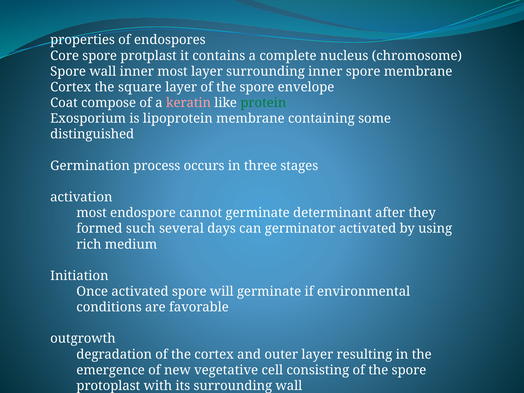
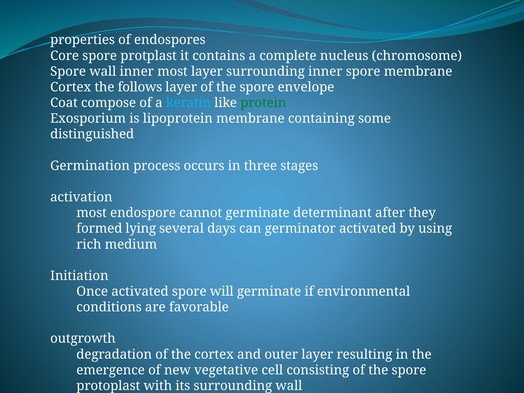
square: square -> follows (140, 87)
keratin colour: pink -> light blue (188, 103)
such: such -> lying (141, 229)
